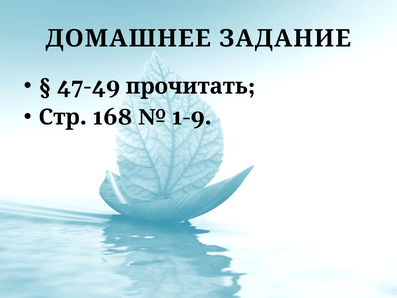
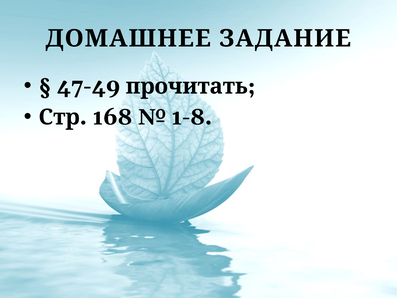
1-9: 1-9 -> 1-8 (192, 117)
